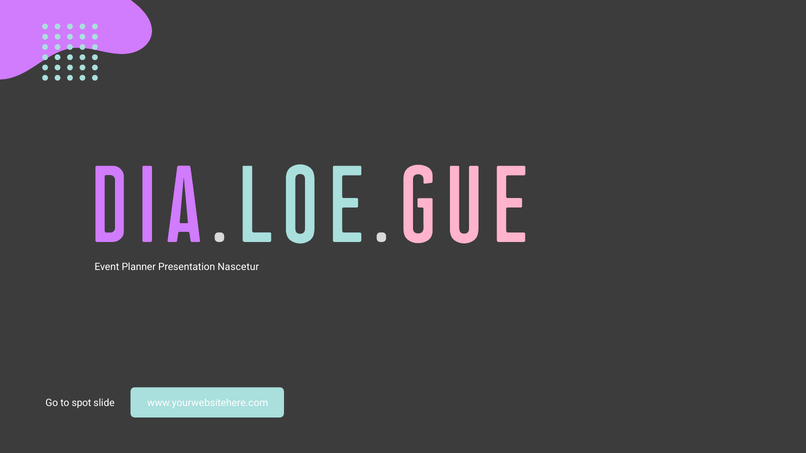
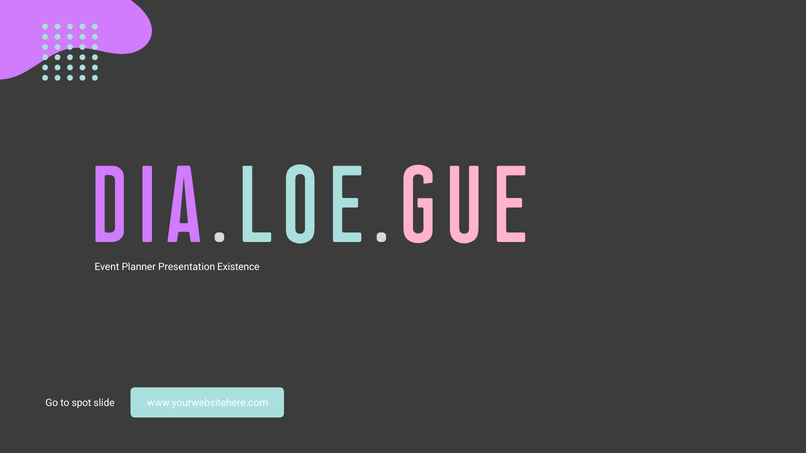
Nascetur: Nascetur -> Existence (238, 267)
